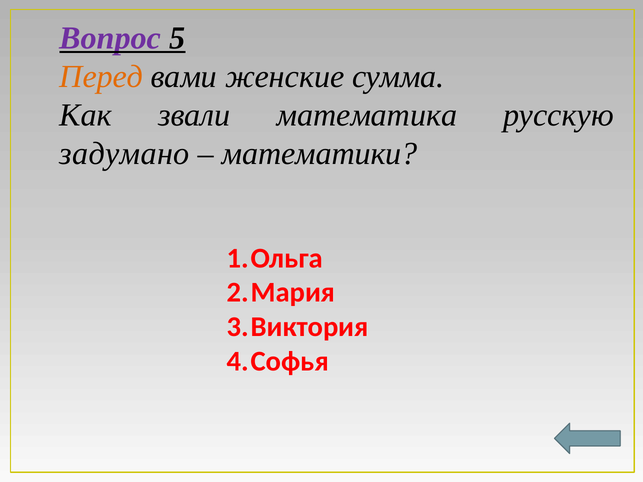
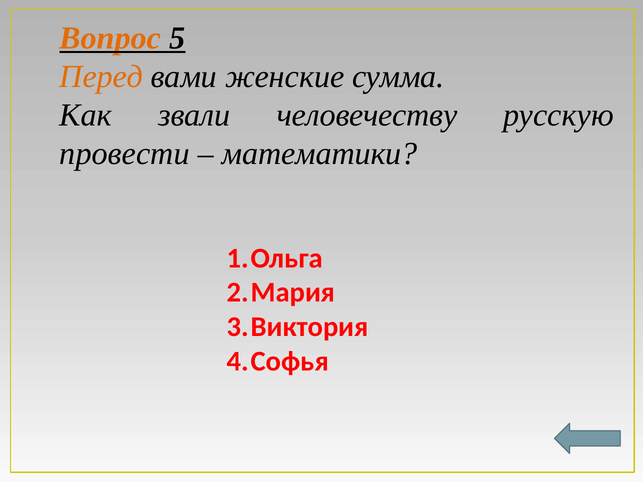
Вопрос colour: purple -> orange (110, 38)
математика: математика -> человечеству (367, 115)
задумано: задумано -> провести (125, 154)
